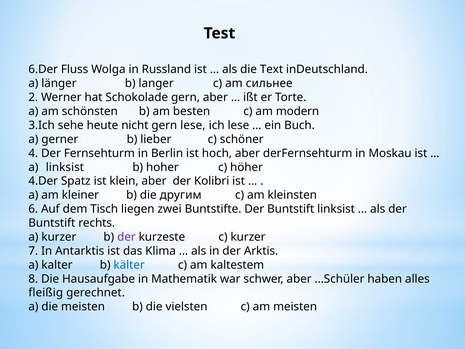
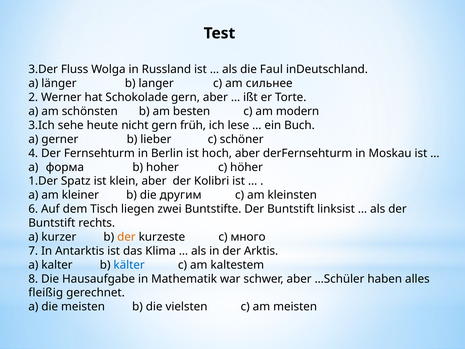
6.Der: 6.Der -> 3.Der (43, 69)
Text: Text -> Faul (271, 69)
gern lese: lese -> früh (193, 125)
a linksist: linksist -> форма (65, 167)
4.Der: 4.Der -> 1.Der (43, 181)
der colour: purple -> orange (126, 237)
c kurzer: kurzer -> много (248, 237)
